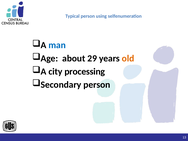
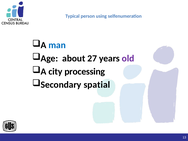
29: 29 -> 27 (92, 58)
old colour: orange -> purple (128, 58)
Secondary person: person -> spatial (97, 85)
